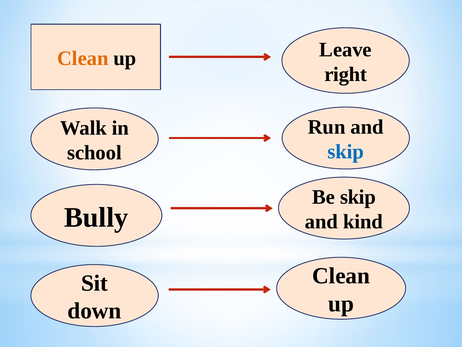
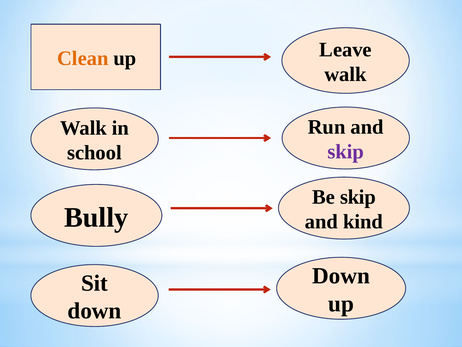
right: right -> walk (346, 74)
skip colour: blue -> purple (346, 152)
Clean: Clean -> Down (341, 276)
